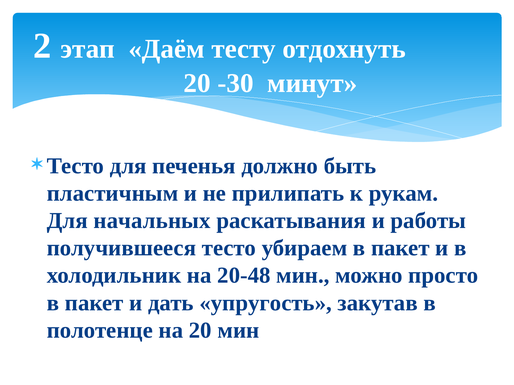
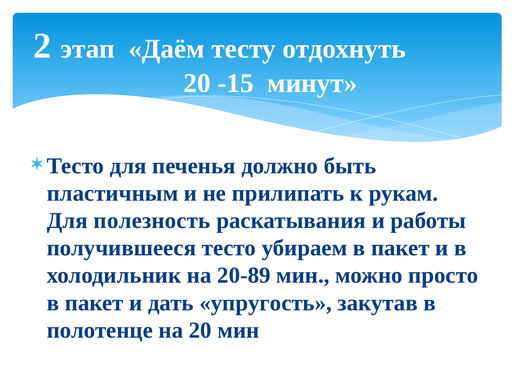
-30: -30 -> -15 (236, 83)
начальных: начальных -> полезность (152, 221)
20-48: 20-48 -> 20-89 (244, 276)
